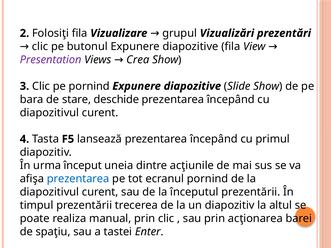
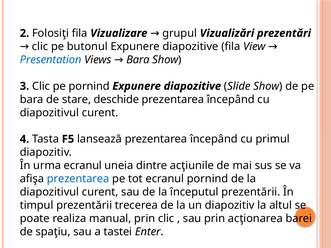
Presentation colour: purple -> blue (51, 60)
Crea: Crea -> Bara (138, 60)
urma început: început -> ecranul (83, 166)
